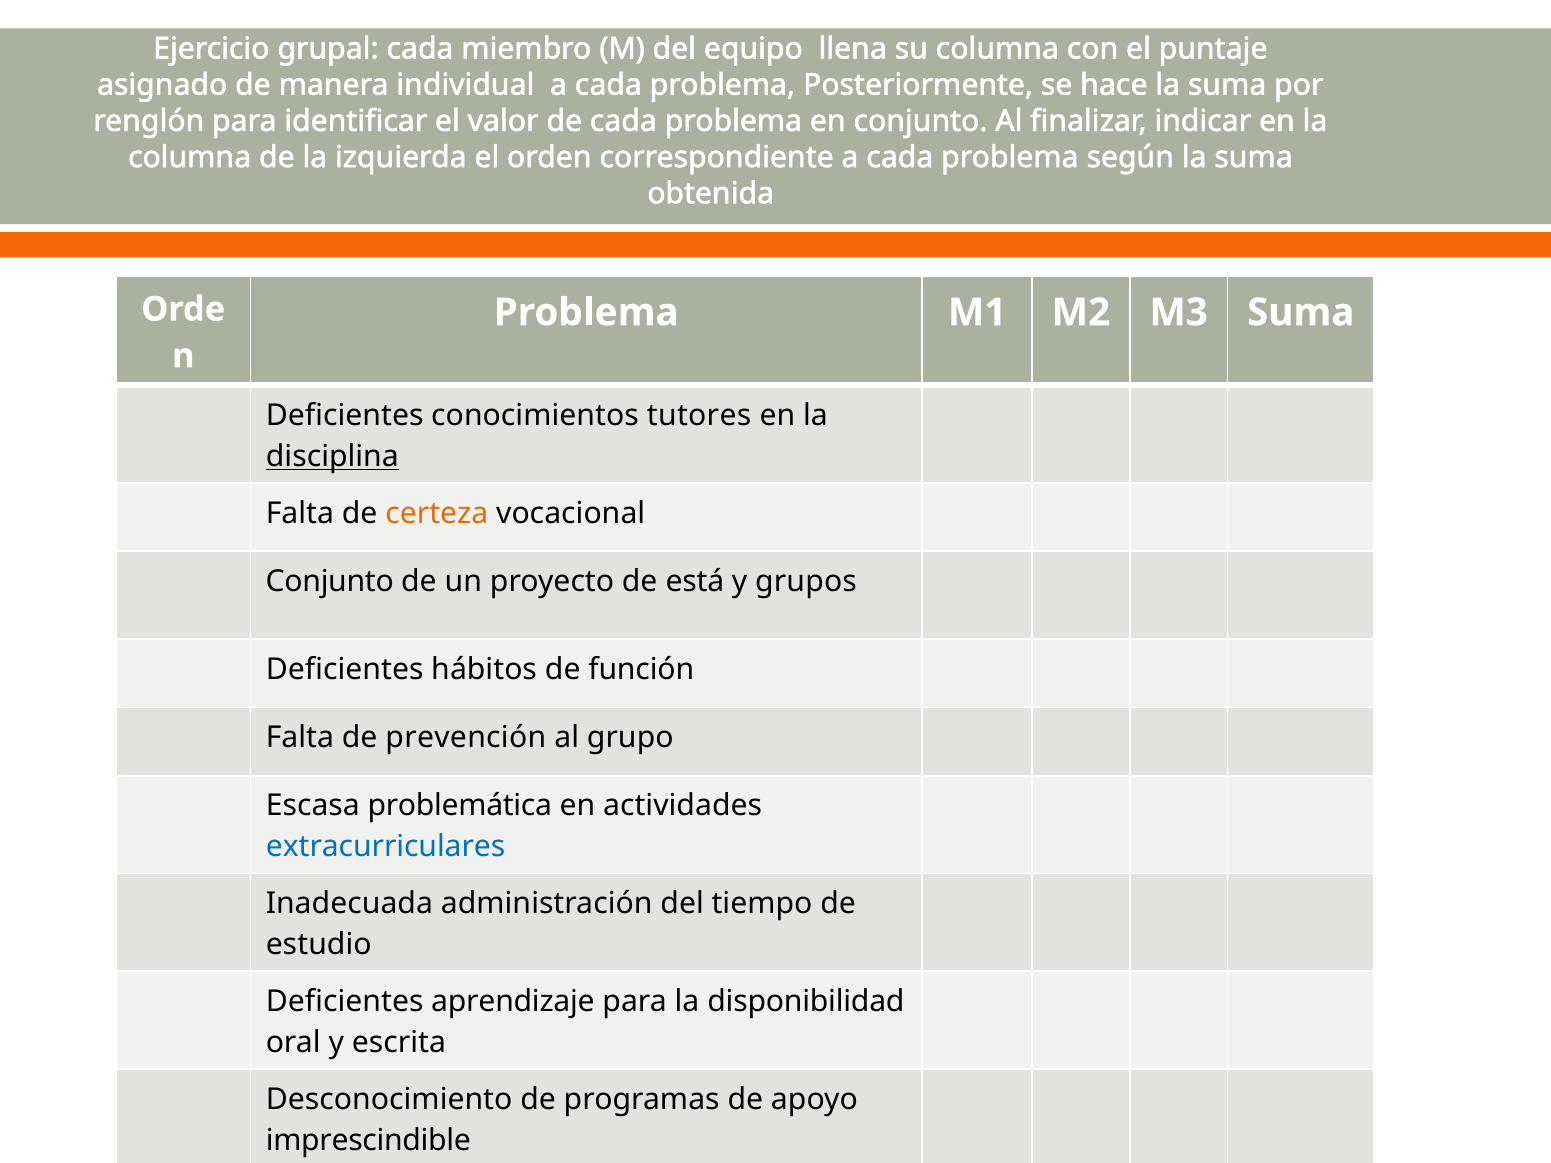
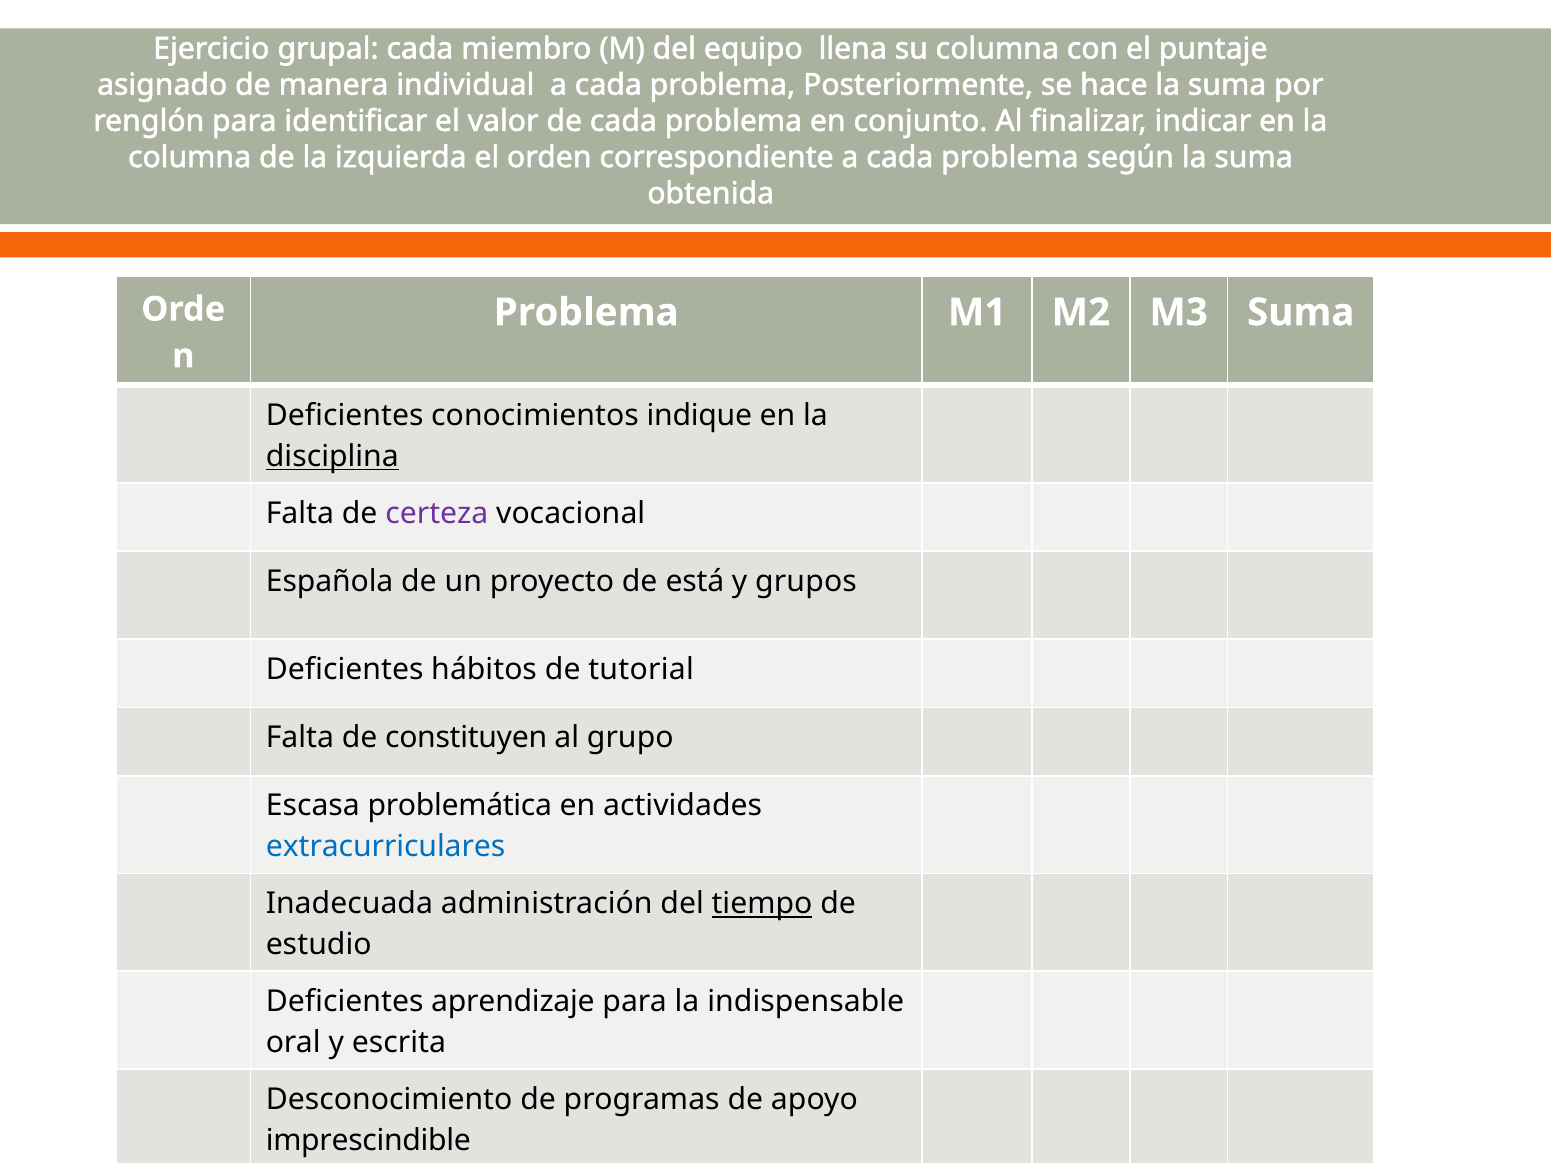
tutores: tutores -> indique (699, 415)
certeza colour: orange -> purple (437, 513)
Conjunto: Conjunto -> Española (330, 582)
función: función -> tutorial (641, 669)
prevención: prevención -> constituyen (466, 738)
tiempo underline: none -> present (762, 904)
disponibilidad: disponibilidad -> indispensable (806, 1002)
